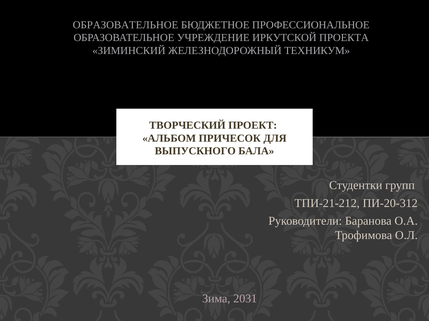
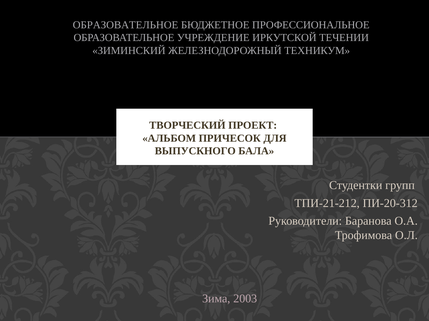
ПРОЕКТА: ПРОЕКТА -> ТЕЧЕНИИ (344, 38)
2031: 2031 -> 2003 (245, 299)
